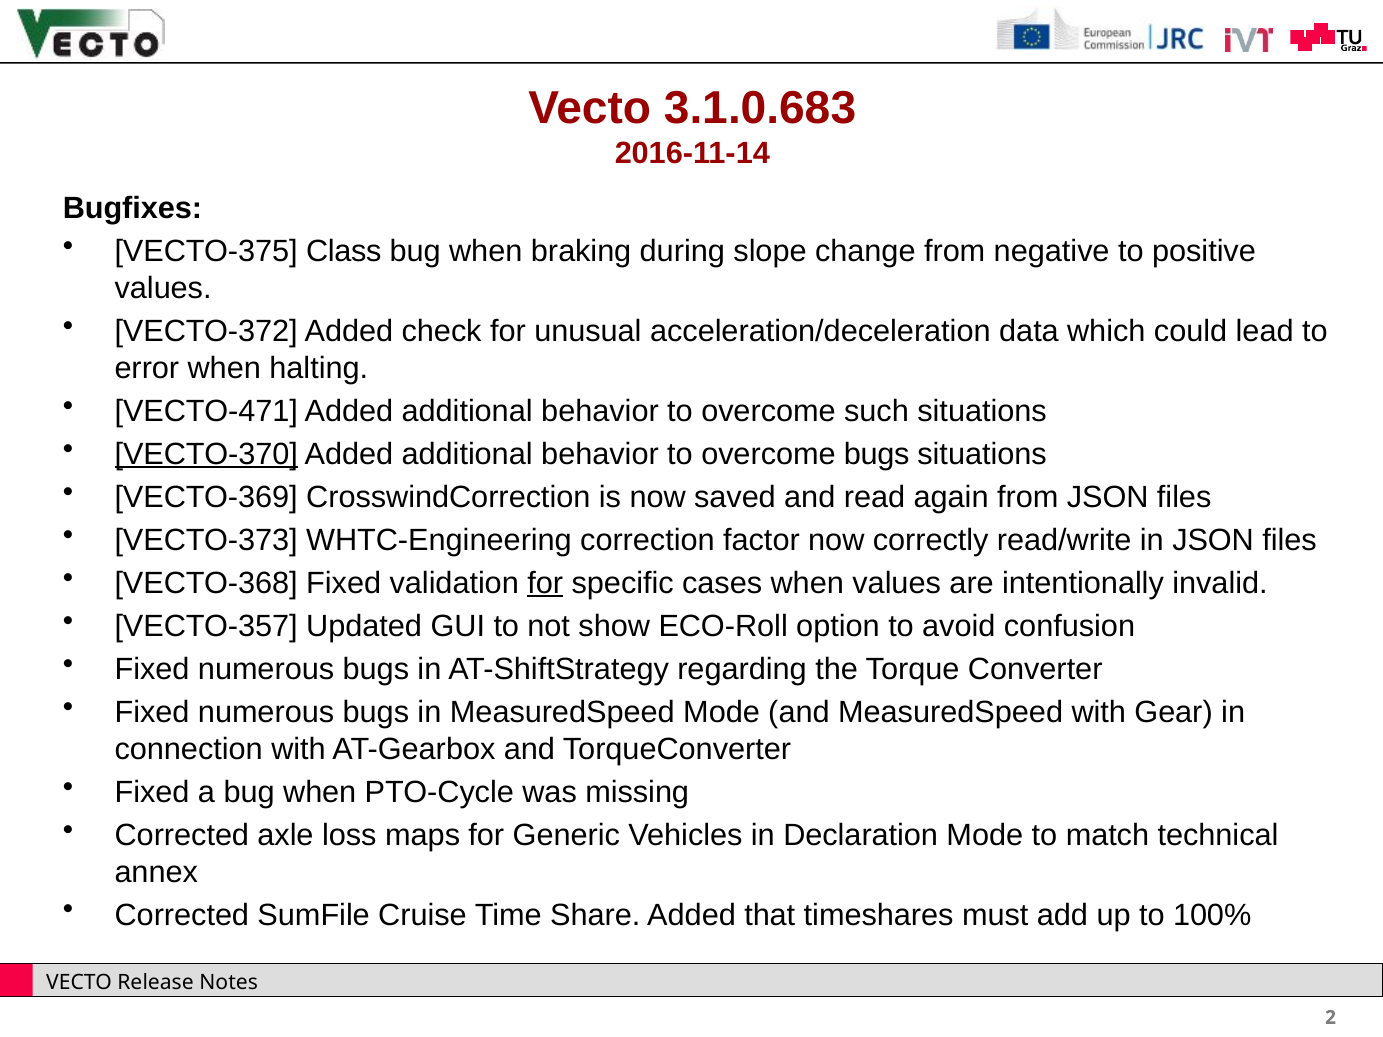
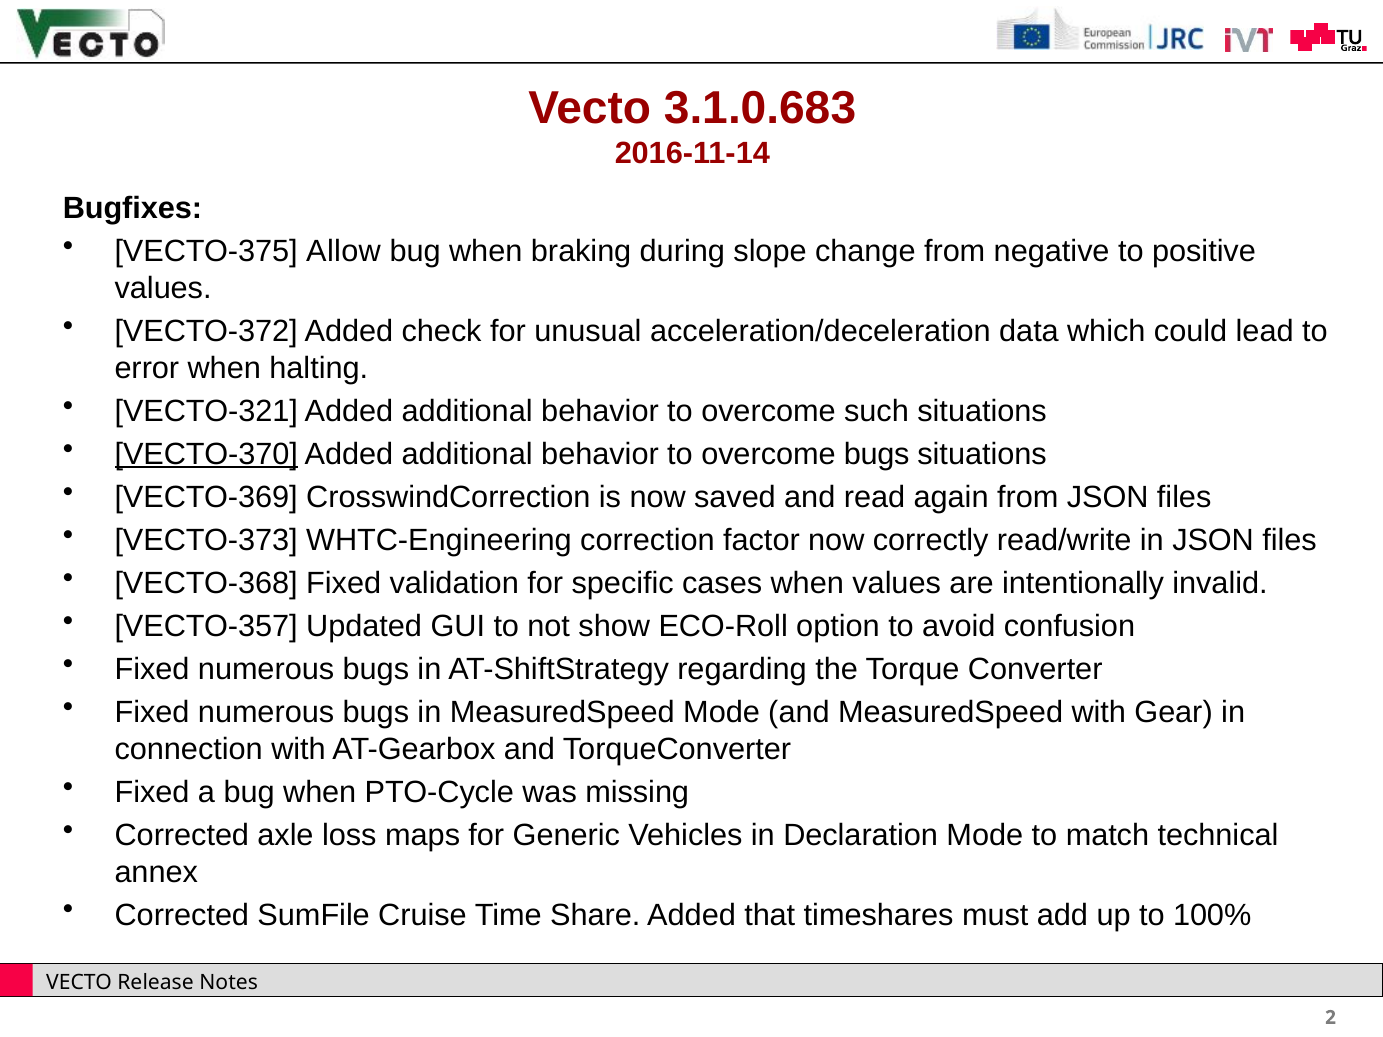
Class: Class -> Allow (344, 251)
VECTO-471: VECTO-471 -> VECTO-321 (206, 411)
for underline: present -> none (545, 583)
